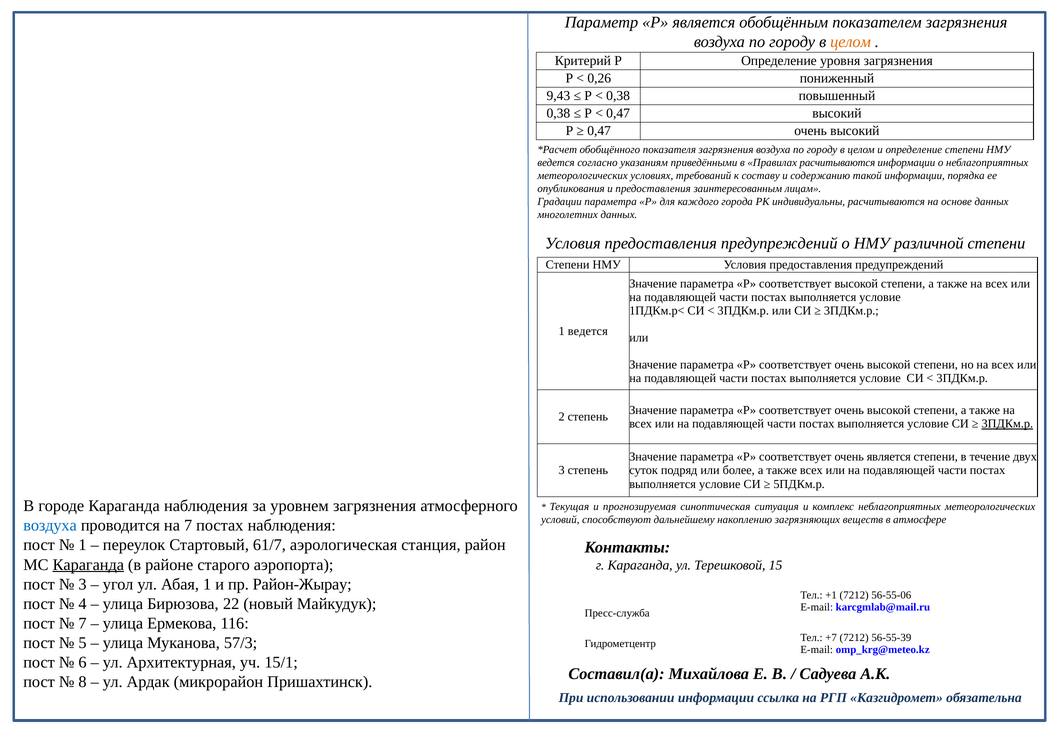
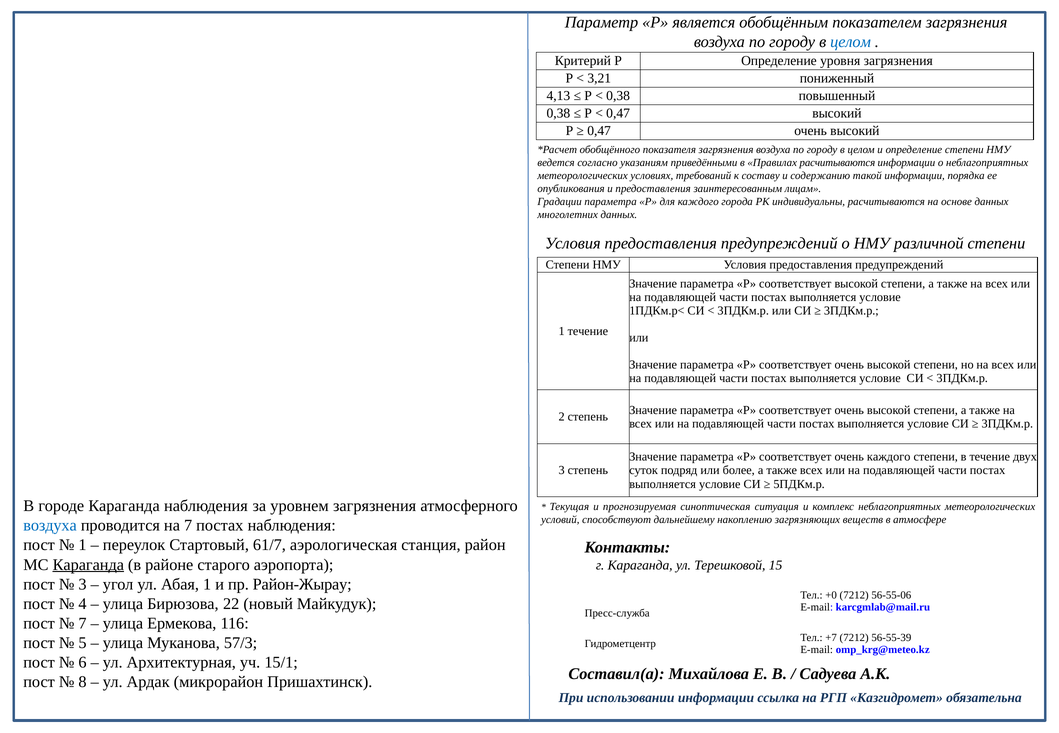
целом colour: orange -> blue (851, 42)
0,26: 0,26 -> 3,21 (599, 78)
9,43: 9,43 -> 4,13 (558, 96)
1 ведется: ведется -> течение (588, 331)
3ПДКм.р underline: present -> none (1007, 424)
очень является: является -> каждого (889, 457)
+1: +1 -> +0 (831, 595)
